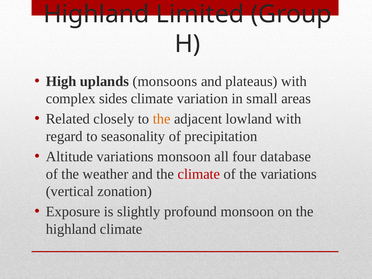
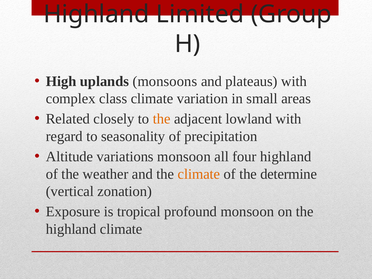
sides: sides -> class (113, 99)
four database: database -> highland (286, 157)
climate colour: red -> orange (199, 174)
the variations: variations -> determine (289, 174)
slightly: slightly -> tropical (139, 212)
